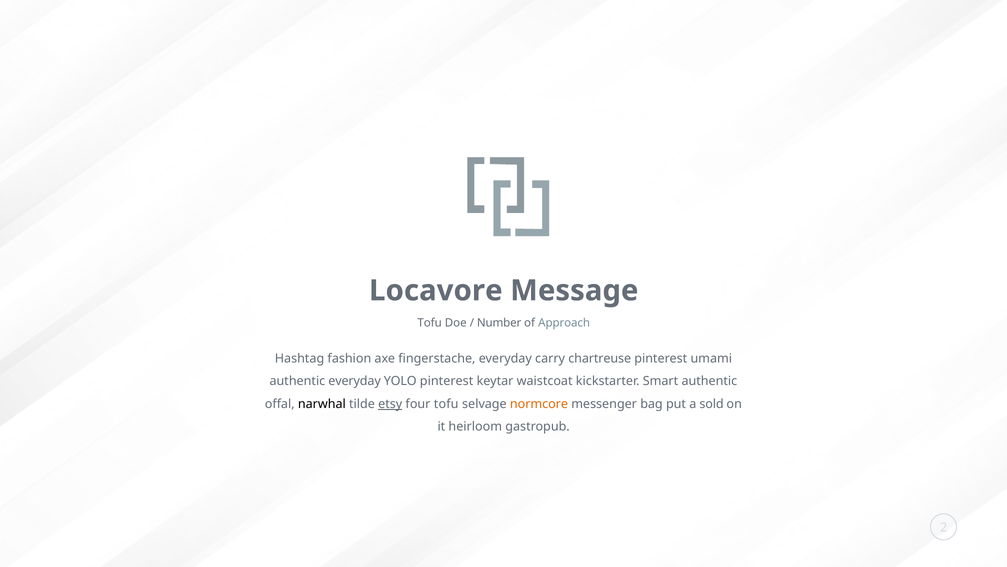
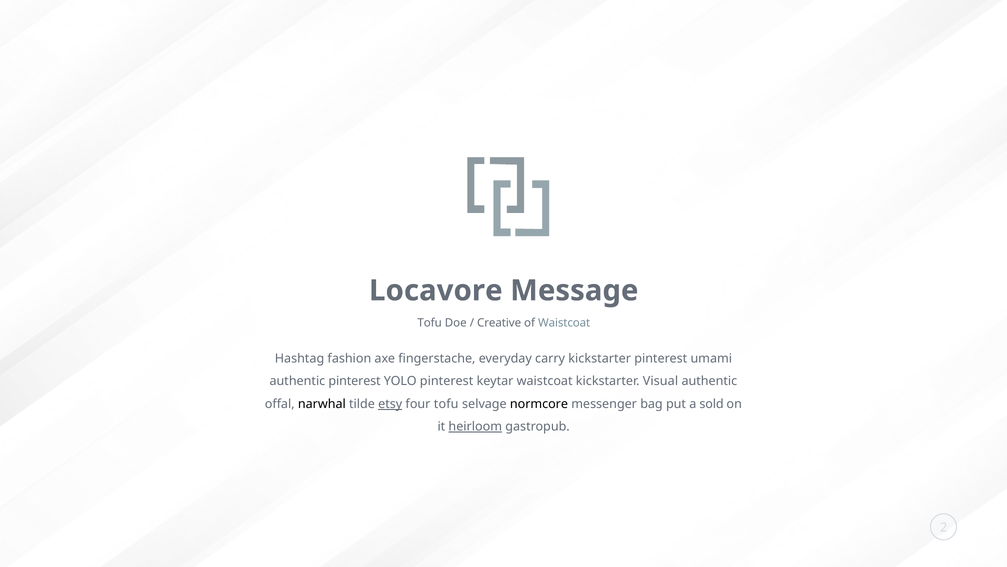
Number: Number -> Creative (499, 323)
of Approach: Approach -> Waistcoat (564, 323)
carry chartreuse: chartreuse -> kickstarter (600, 358)
authentic everyday: everyday -> pinterest (355, 381)
Smart: Smart -> Visual (660, 381)
normcore colour: orange -> black (539, 404)
heirloom underline: none -> present (475, 426)
